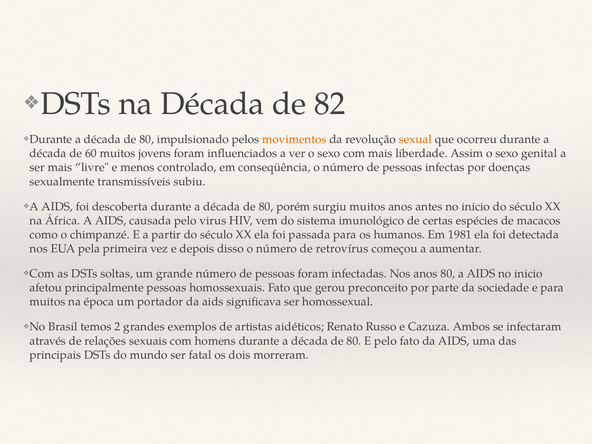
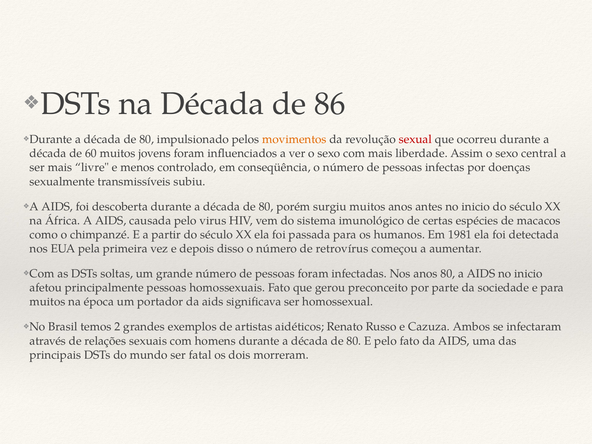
82: 82 -> 86 (330, 104)
sexual colour: orange -> red (415, 139)
genital: genital -> central (539, 153)
